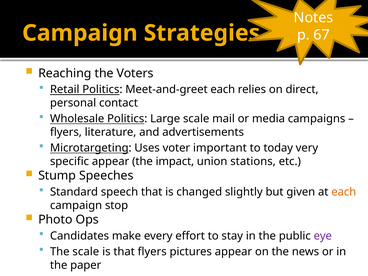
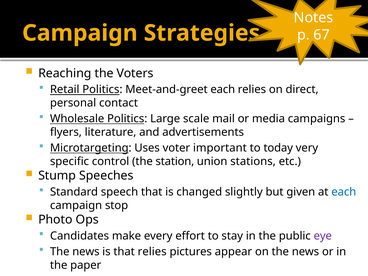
specific appear: appear -> control (111, 161)
impact: impact -> station (175, 161)
each colour: orange -> blue (344, 192)
scale: scale -> news (86, 252)
that flyers: flyers -> relies (152, 252)
